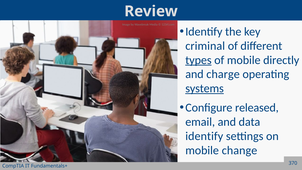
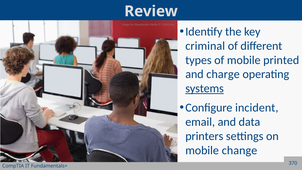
types underline: present -> none (198, 60)
directly: directly -> printed (281, 60)
released: released -> incident (257, 108)
identify: identify -> printers (204, 136)
